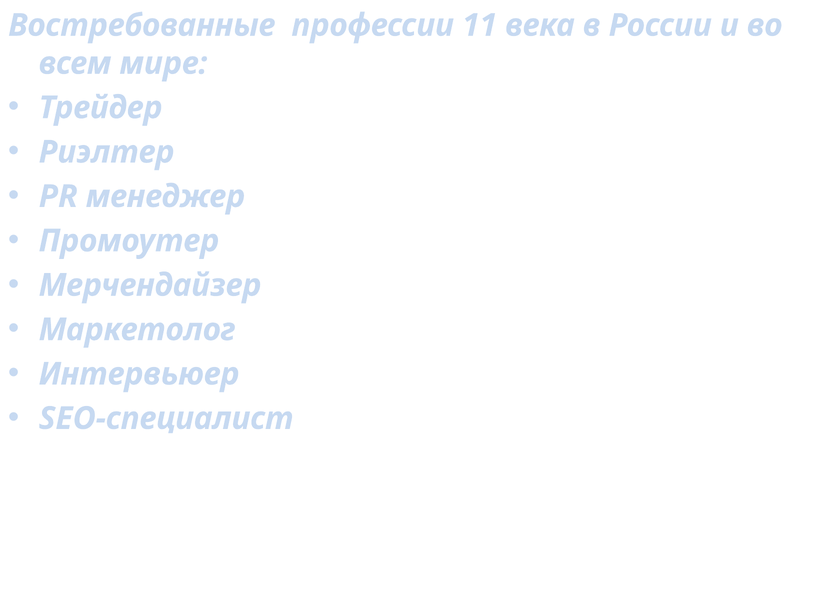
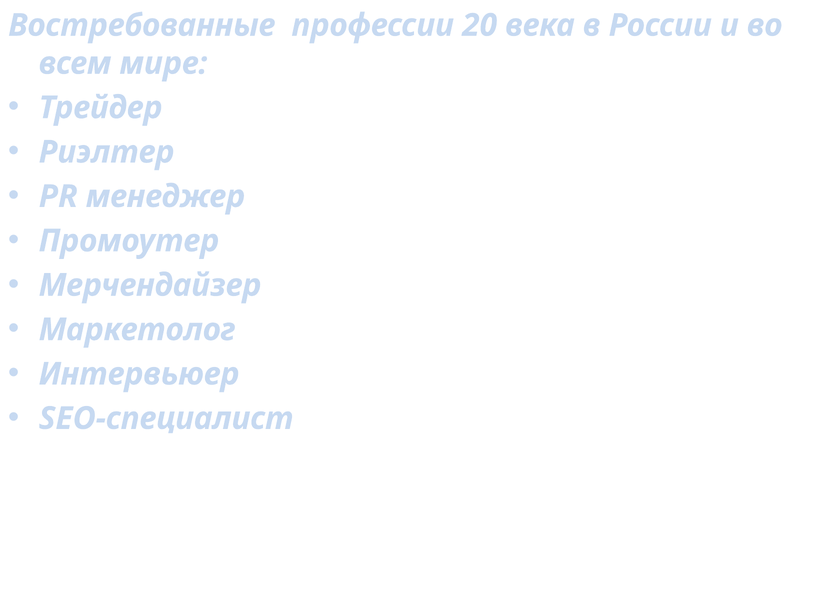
11: 11 -> 20 (480, 25)
